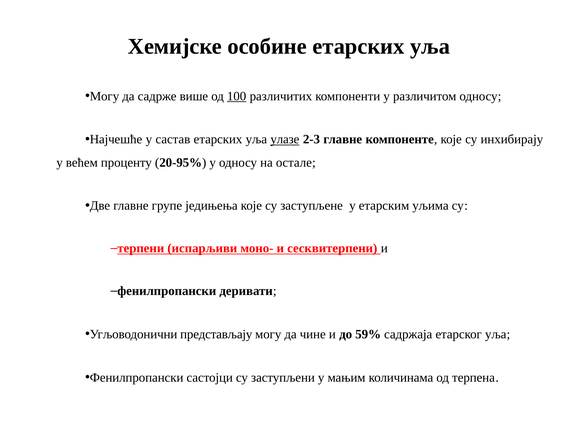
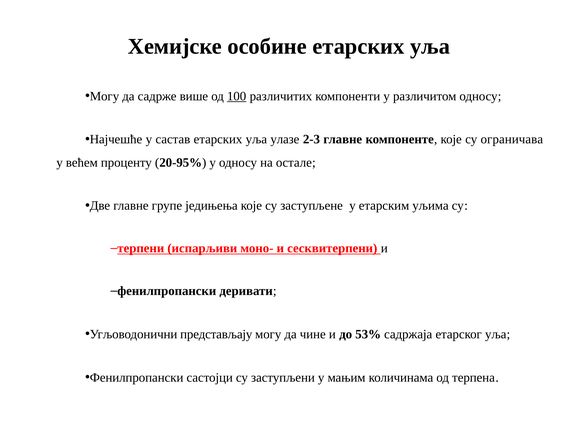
улазе underline: present -> none (285, 140)
инхибирају: инхибирају -> ограничава (512, 140)
59%: 59% -> 53% (368, 335)
